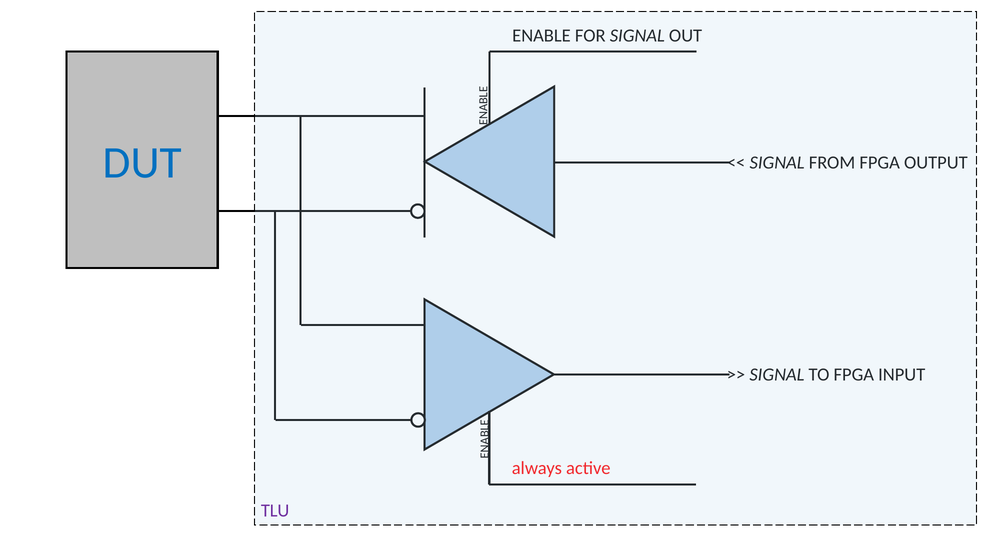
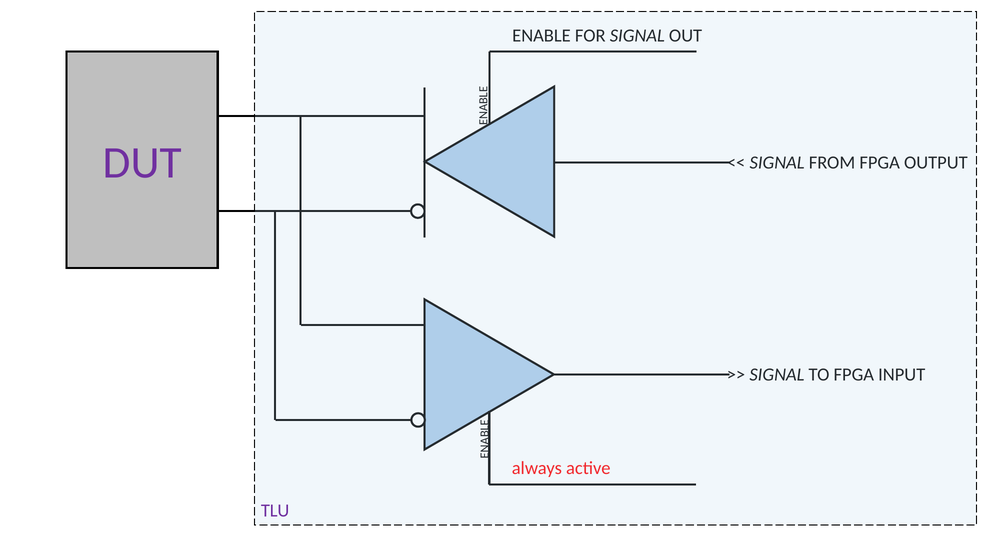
DUT colour: blue -> purple (142, 163)
